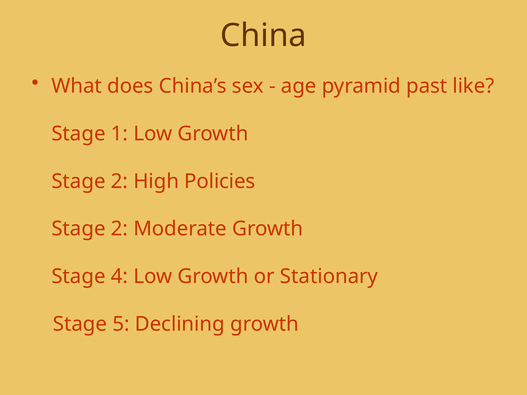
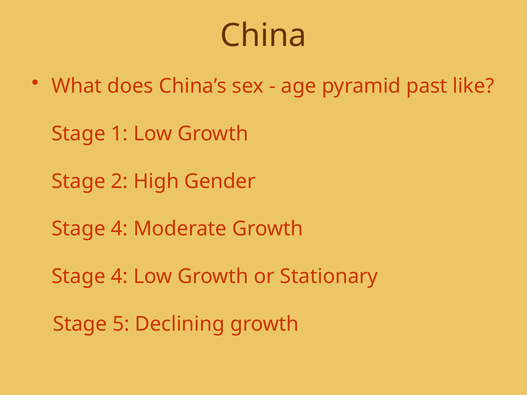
Policies: Policies -> Gender (220, 181)
2: 2 -> 4 (120, 229)
